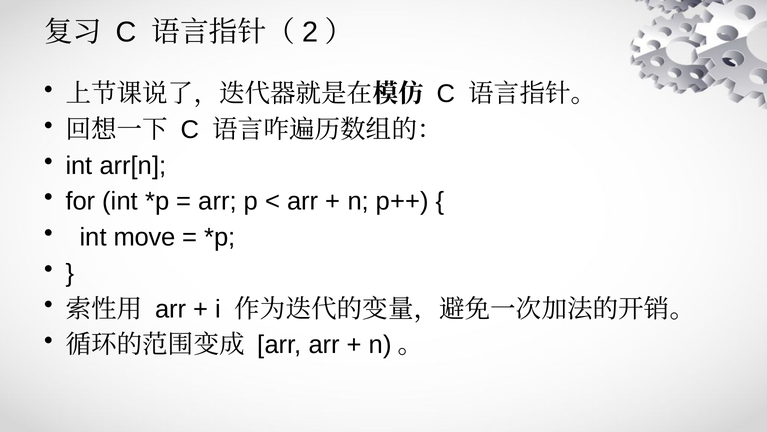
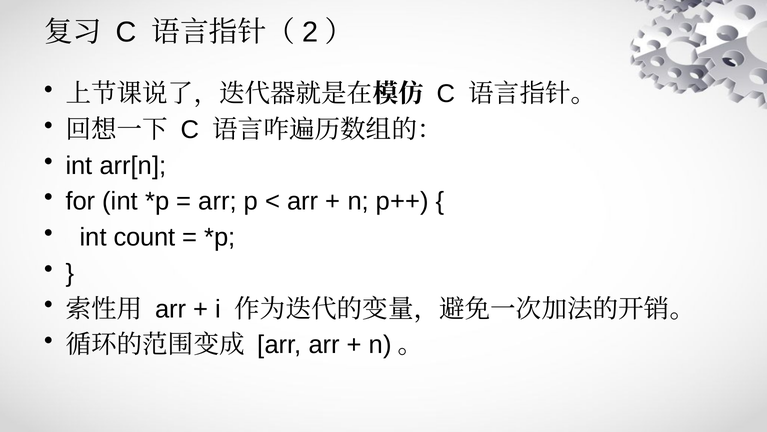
move: move -> count (145, 237)
